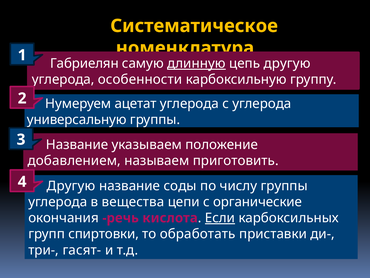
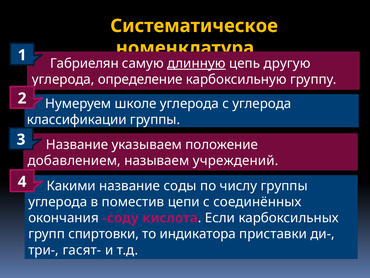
особенности: особенности -> определение (140, 79)
ацетат: ацетат -> школе (136, 103)
универсальную: универсальную -> классификации (77, 119)
приготовить: приготовить -> учреждений (236, 160)
Другую: Другую -> Какими (71, 186)
вещества: вещества -> поместив (133, 202)
органические: органические -> соединённых (257, 202)
речь: речь -> соду (120, 218)
Если underline: present -> none (220, 218)
обработать: обработать -> индикатора (198, 234)
